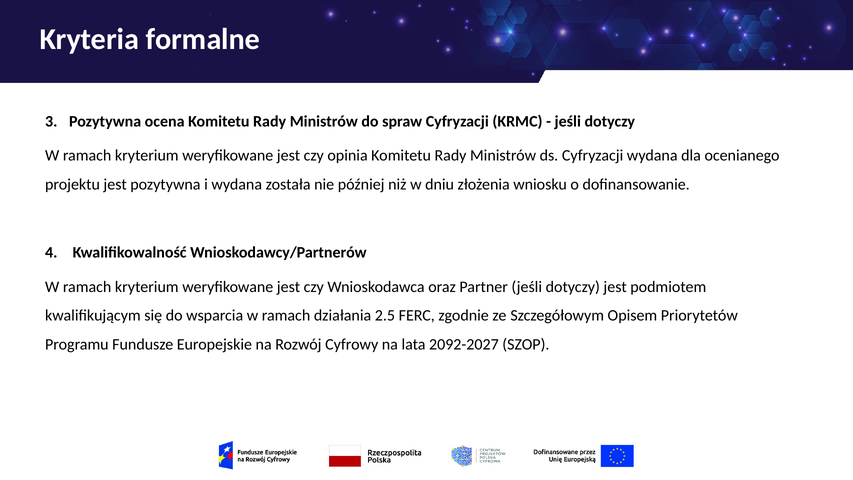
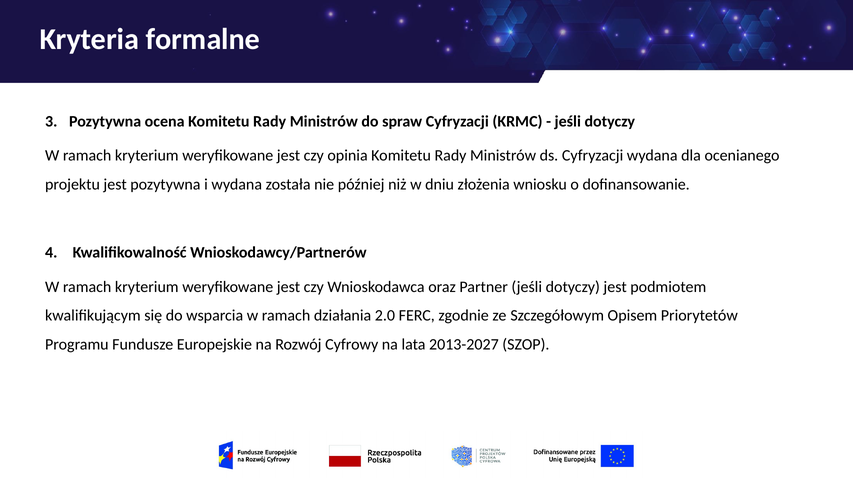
2.5: 2.5 -> 2.0 (385, 315)
2092-2027: 2092-2027 -> 2013-2027 (464, 344)
